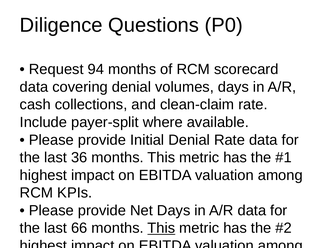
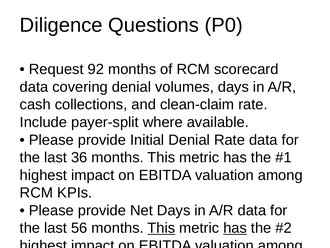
94: 94 -> 92 (96, 69)
66: 66 -> 56 (79, 228)
has underline: none -> present (235, 228)
